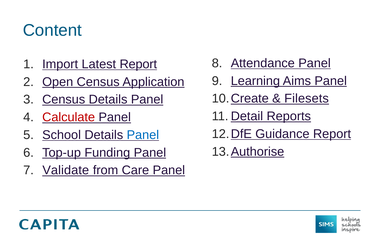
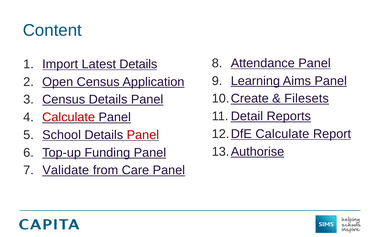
Latest Report: Report -> Details (138, 64)
Guidance: Guidance -> Calculate (282, 134)
Panel colour: blue -> red (143, 135)
